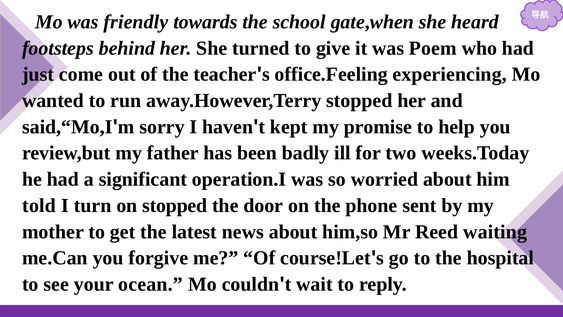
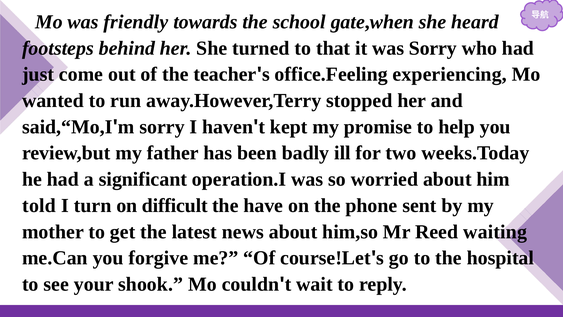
give: give -> that (333, 48)
was Poem: Poem -> Sorry (433, 48)
on stopped: stopped -> difficult (175, 205)
door: door -> have (263, 205)
ocean: ocean -> shook (151, 284)
